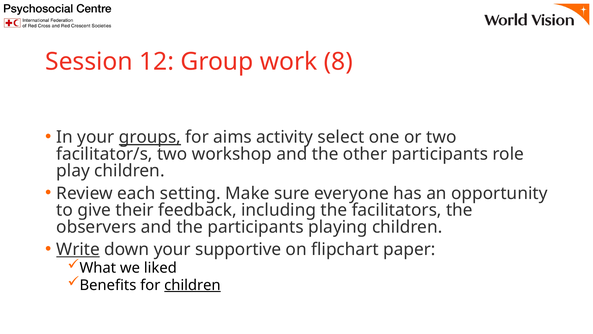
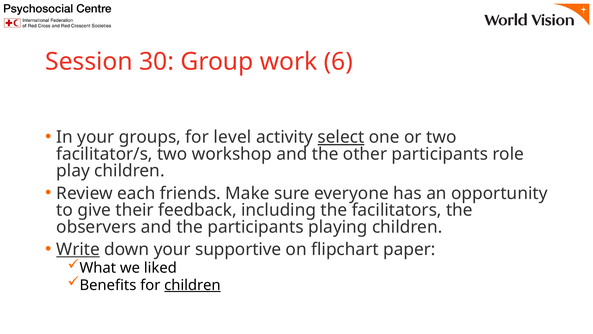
12: 12 -> 30 (157, 62)
8: 8 -> 6 (338, 62)
groups underline: present -> none (150, 137)
aims: aims -> level (232, 137)
select underline: none -> present (341, 137)
setting: setting -> friends (190, 193)
